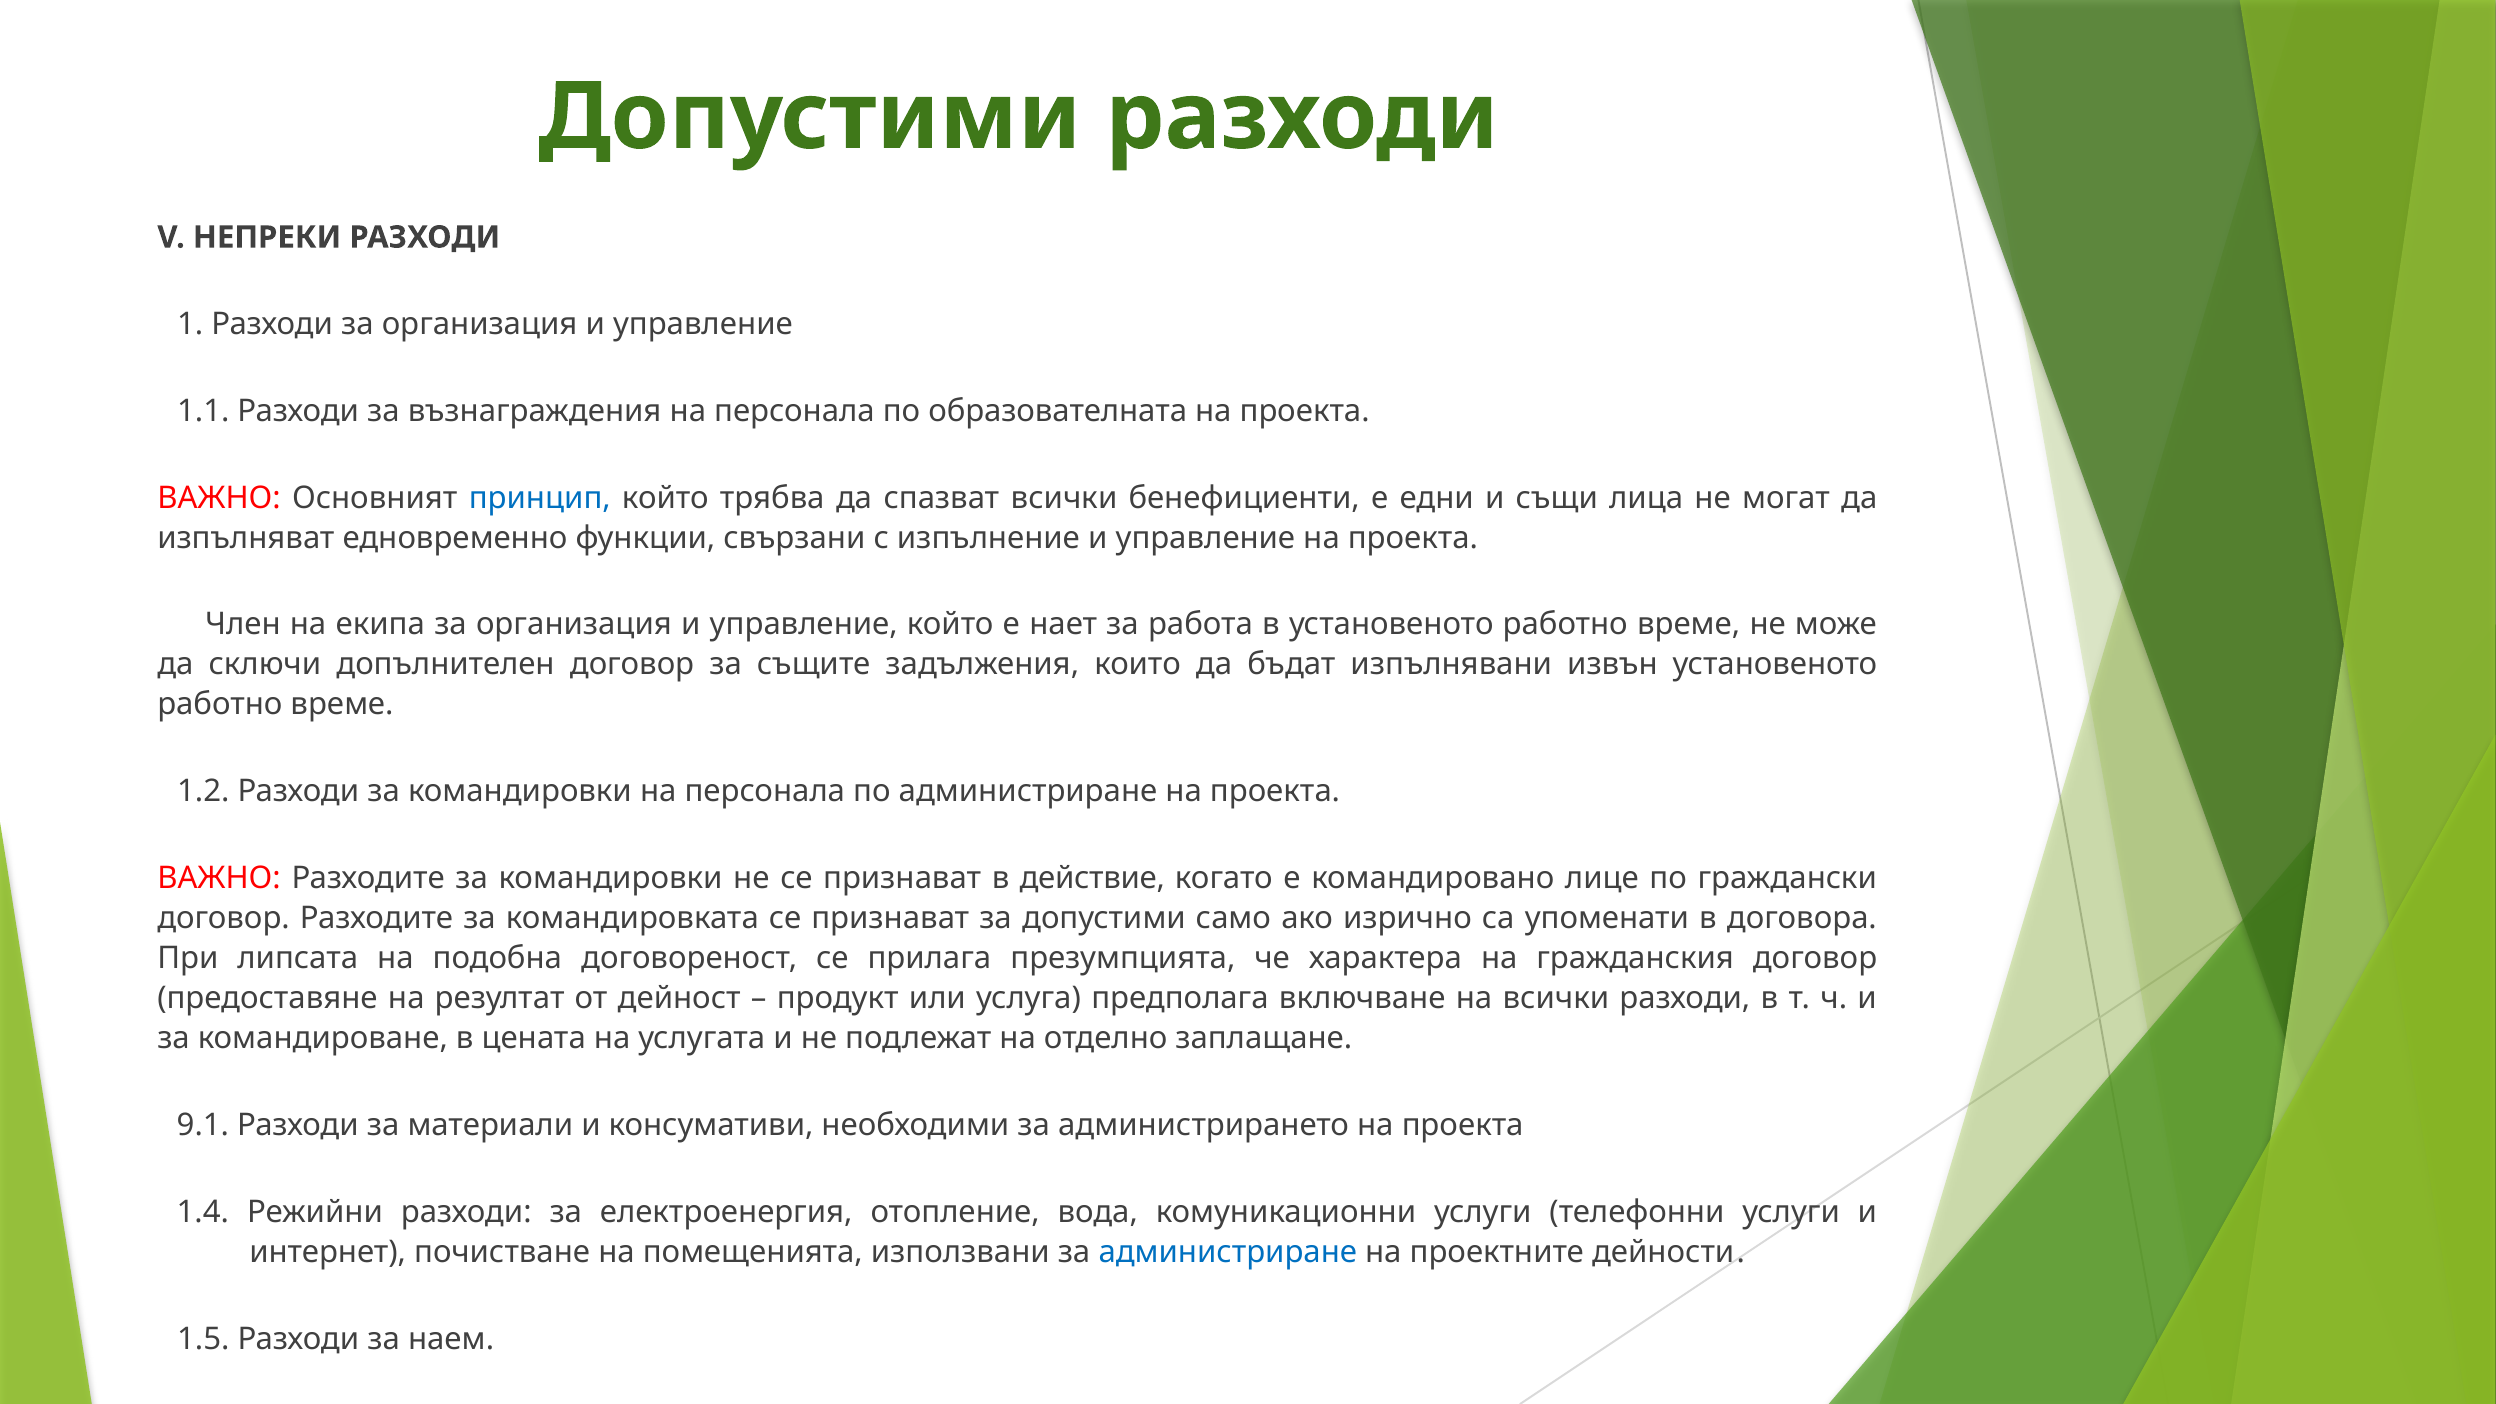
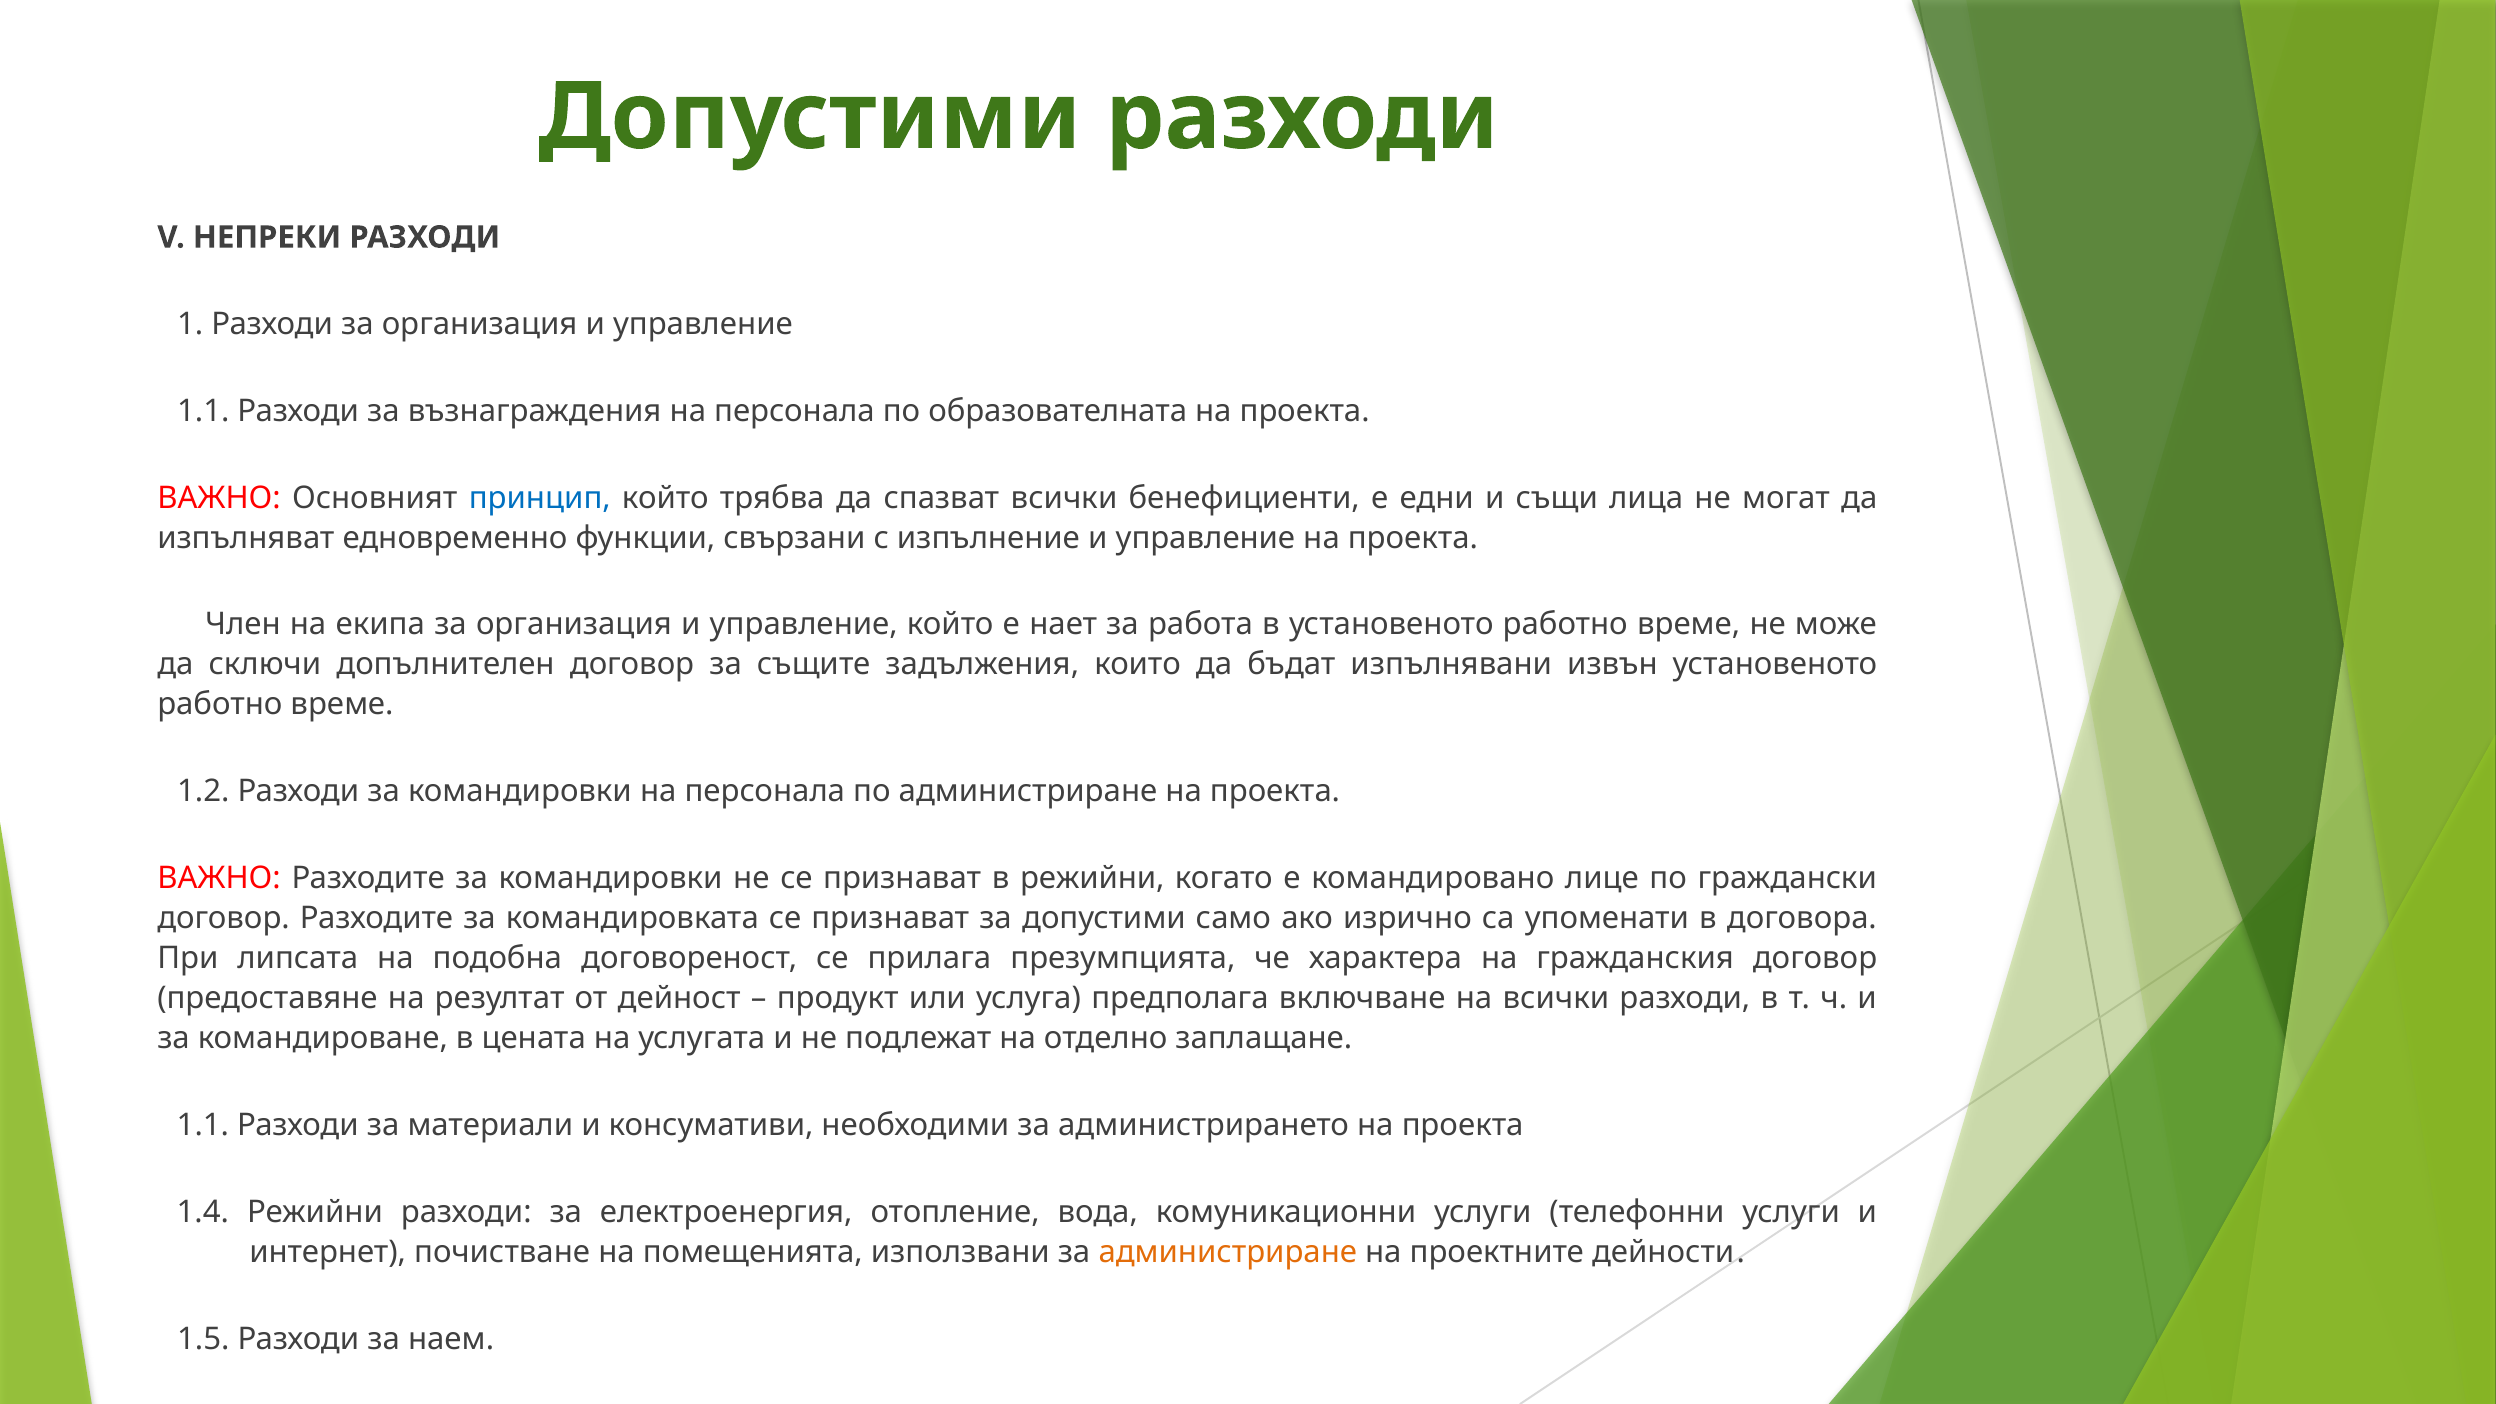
в действие: действие -> режийни (1092, 878)
9.1: 9.1 -> 1.1 (203, 1125)
администриране colour: blue -> orange (1228, 1252)
